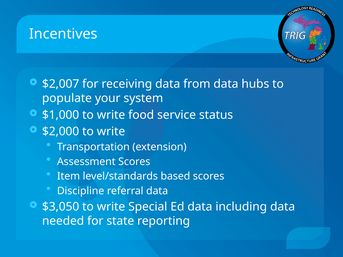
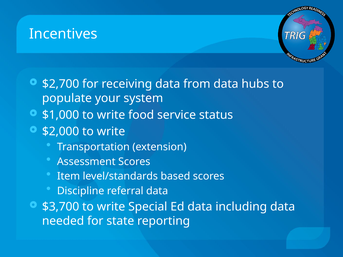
$2,007: $2,007 -> $2,700 (61, 84)
$3,050: $3,050 -> $3,700 (61, 207)
